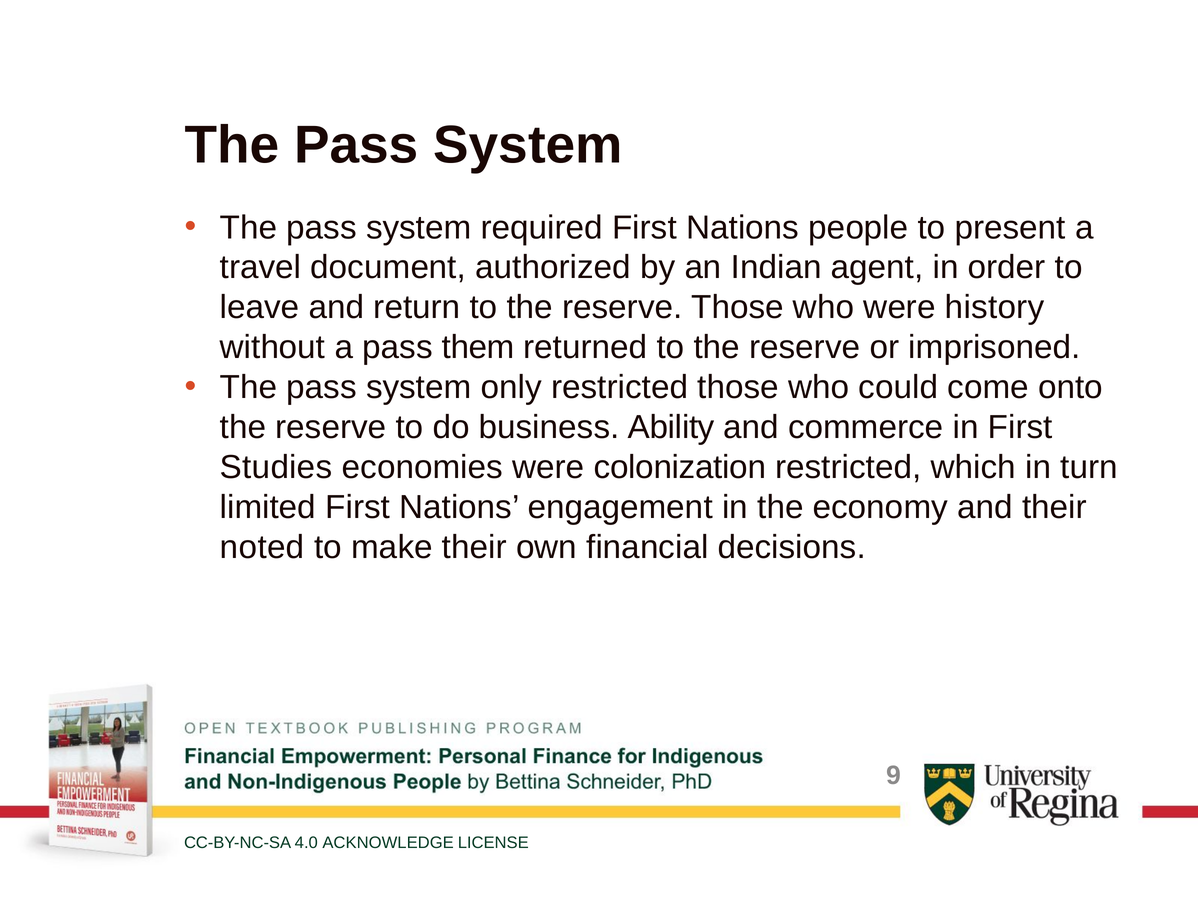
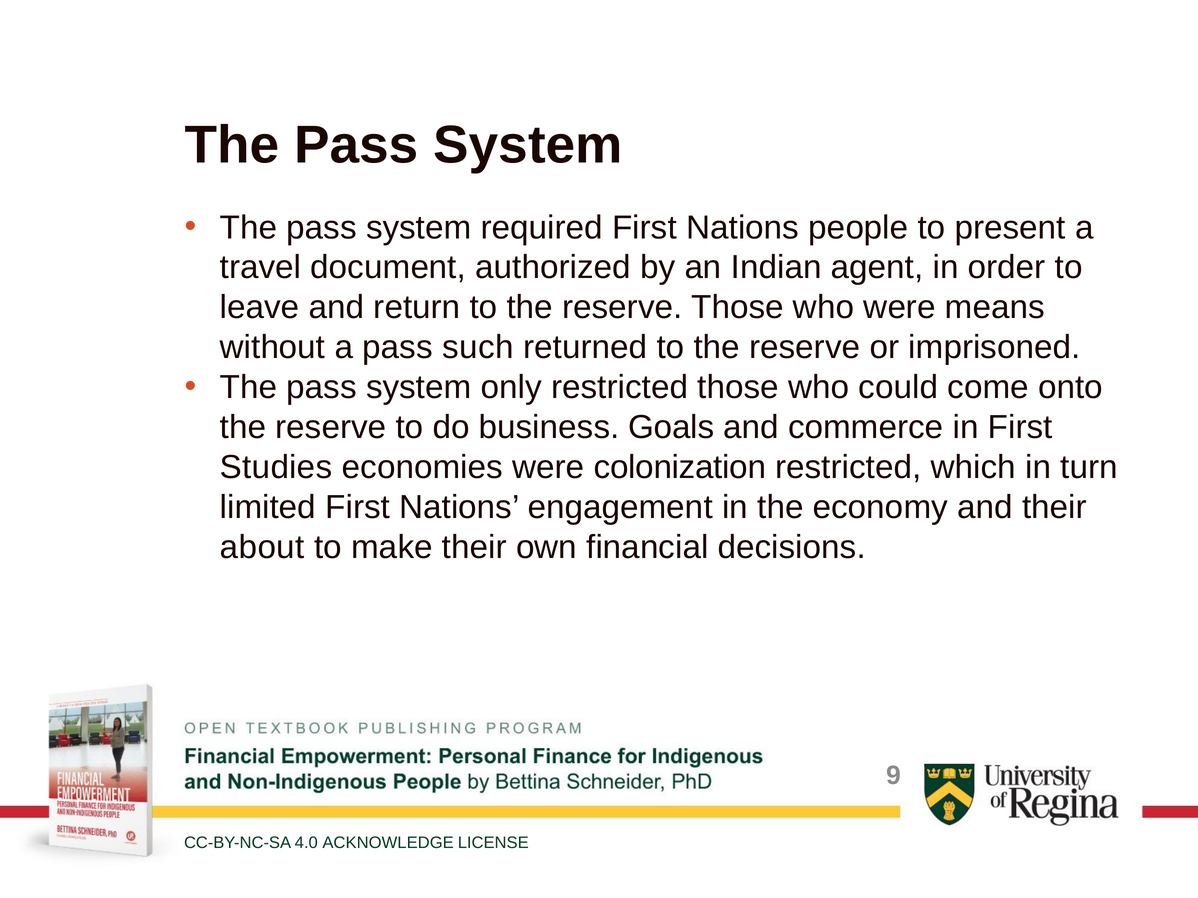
history: history -> means (995, 308)
them: them -> such (478, 348)
Ability: Ability -> Goals (671, 428)
noted: noted -> about (262, 548)
